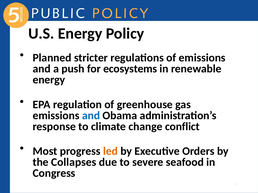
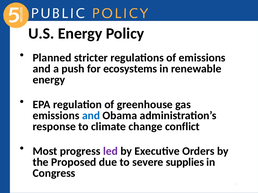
led colour: orange -> purple (110, 152)
Collapses: Collapses -> Proposed (74, 163)
seafood: seafood -> supplies (185, 163)
